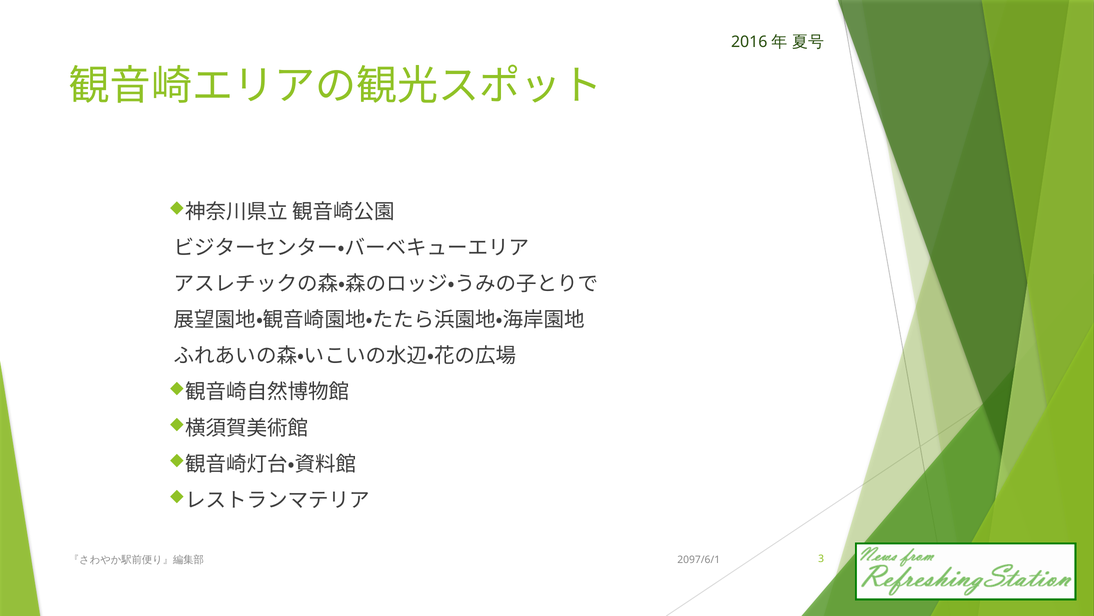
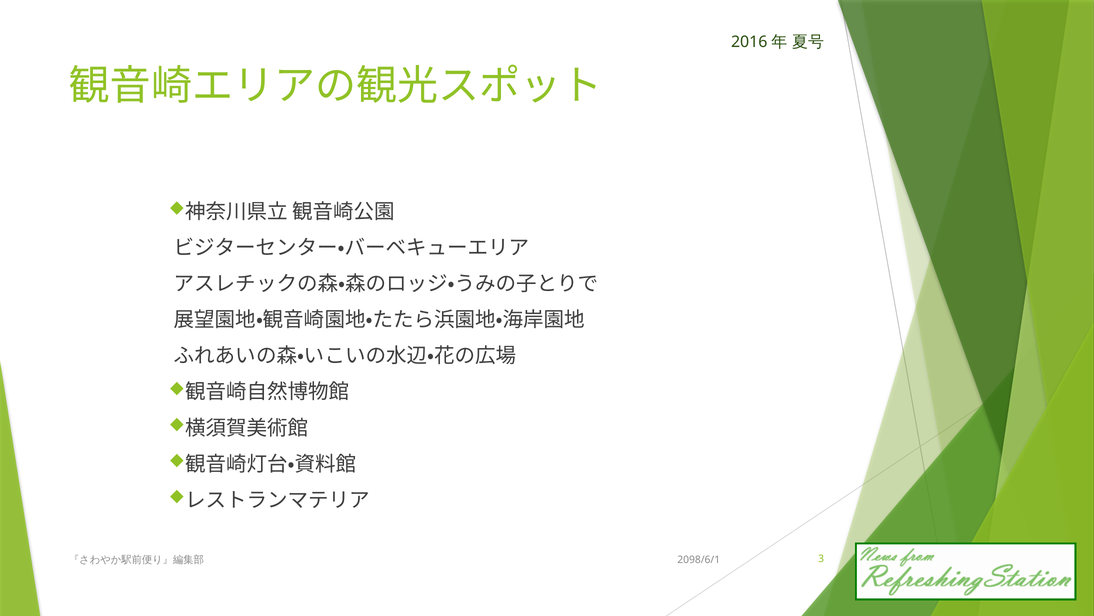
2097/6/1: 2097/6/1 -> 2098/6/1 (699, 559)
